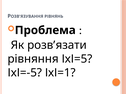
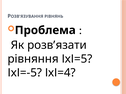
ІхІ=1: ІхІ=1 -> ІхІ=4 (60, 73)
